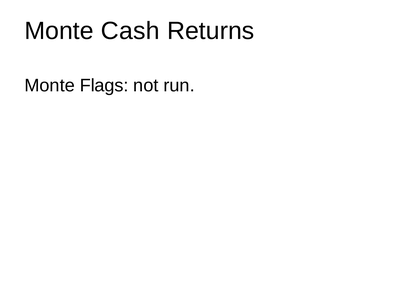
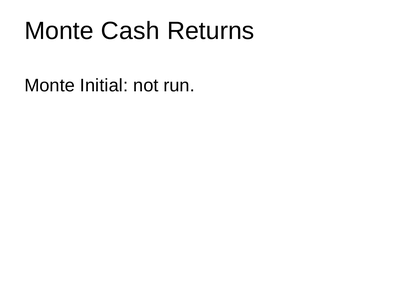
Flags: Flags -> Initial (104, 86)
